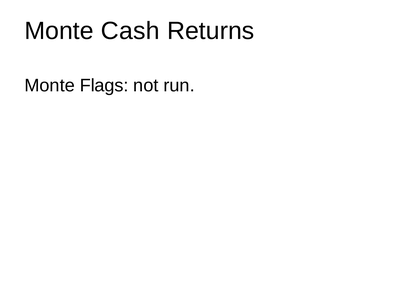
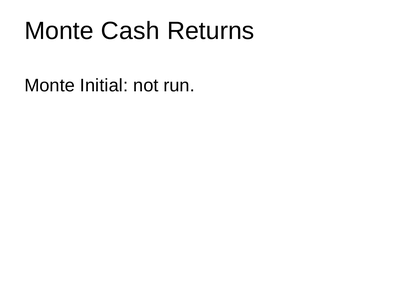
Flags: Flags -> Initial (104, 86)
